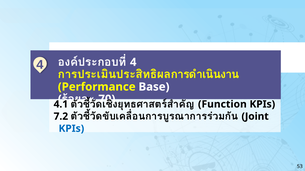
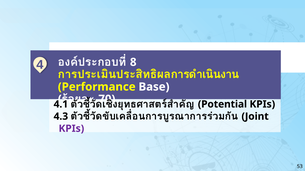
4: 4 -> 8 (133, 62)
Function: Function -> Potential (222, 105)
7.2: 7.2 -> 4.3 (61, 117)
KPIs colour: blue -> purple (71, 129)
